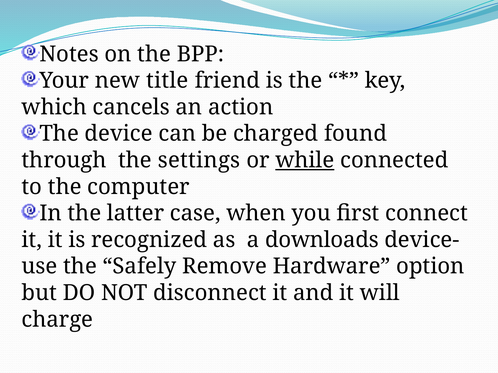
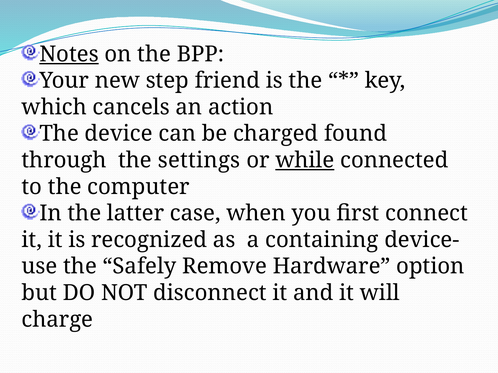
Notes underline: none -> present (69, 54)
title: title -> step (167, 81)
downloads: downloads -> containing (322, 240)
